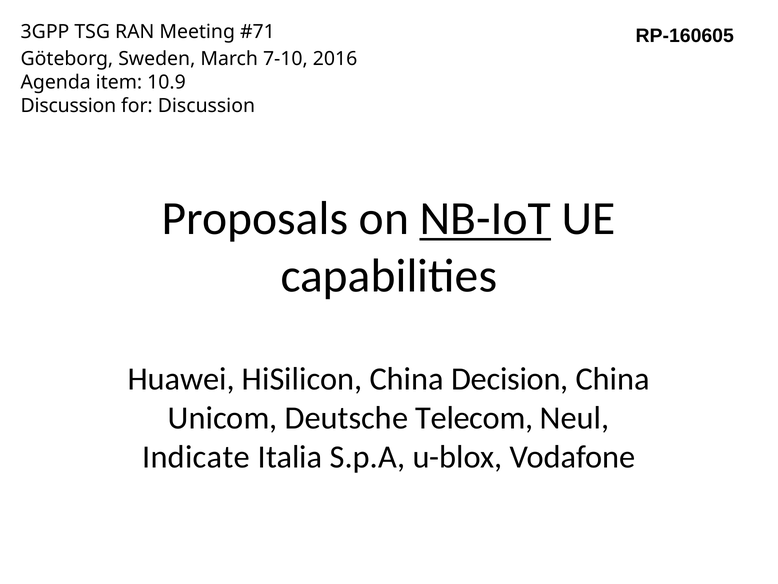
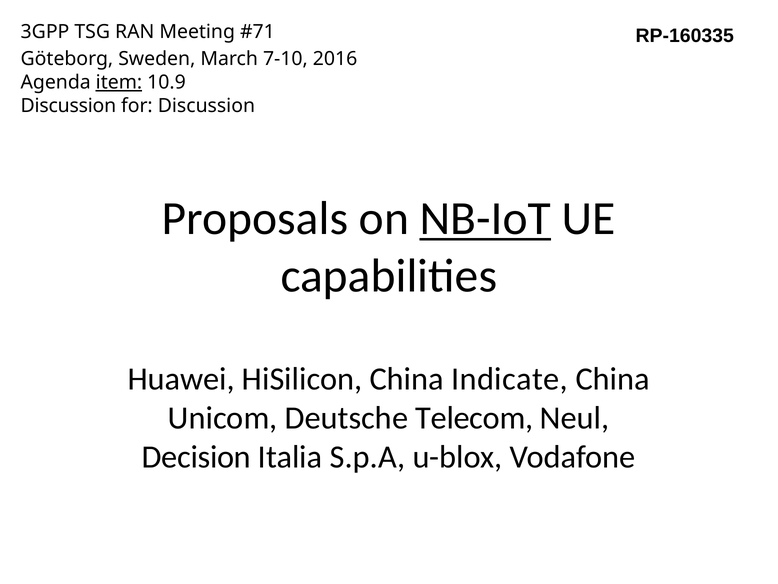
RP-160605: RP-160605 -> RP-160335 (685, 36)
item underline: none -> present (119, 82)
Decision: Decision -> Indicate (510, 379)
Indicate: Indicate -> Decision (196, 456)
